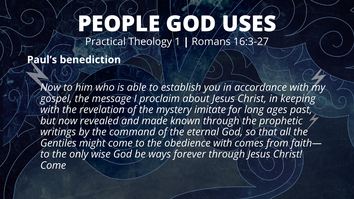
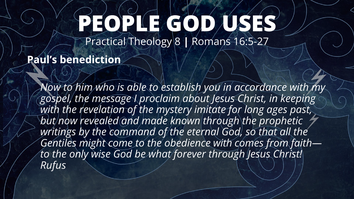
1: 1 -> 8 (178, 42)
16:3-27: 16:3-27 -> 16:5-27 (251, 42)
ways: ways -> what (160, 154)
Come: Come -> Rufus (53, 166)
